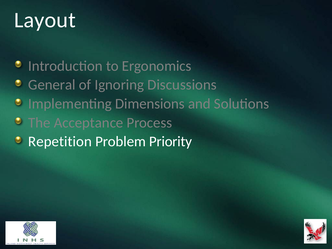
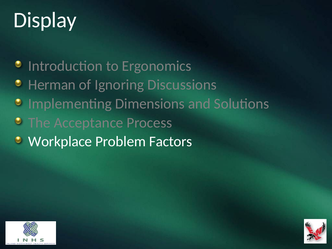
Layout: Layout -> Display (45, 20)
General: General -> Herman (52, 85)
Repetition: Repetition -> Workplace (60, 142)
Priority: Priority -> Factors (171, 142)
